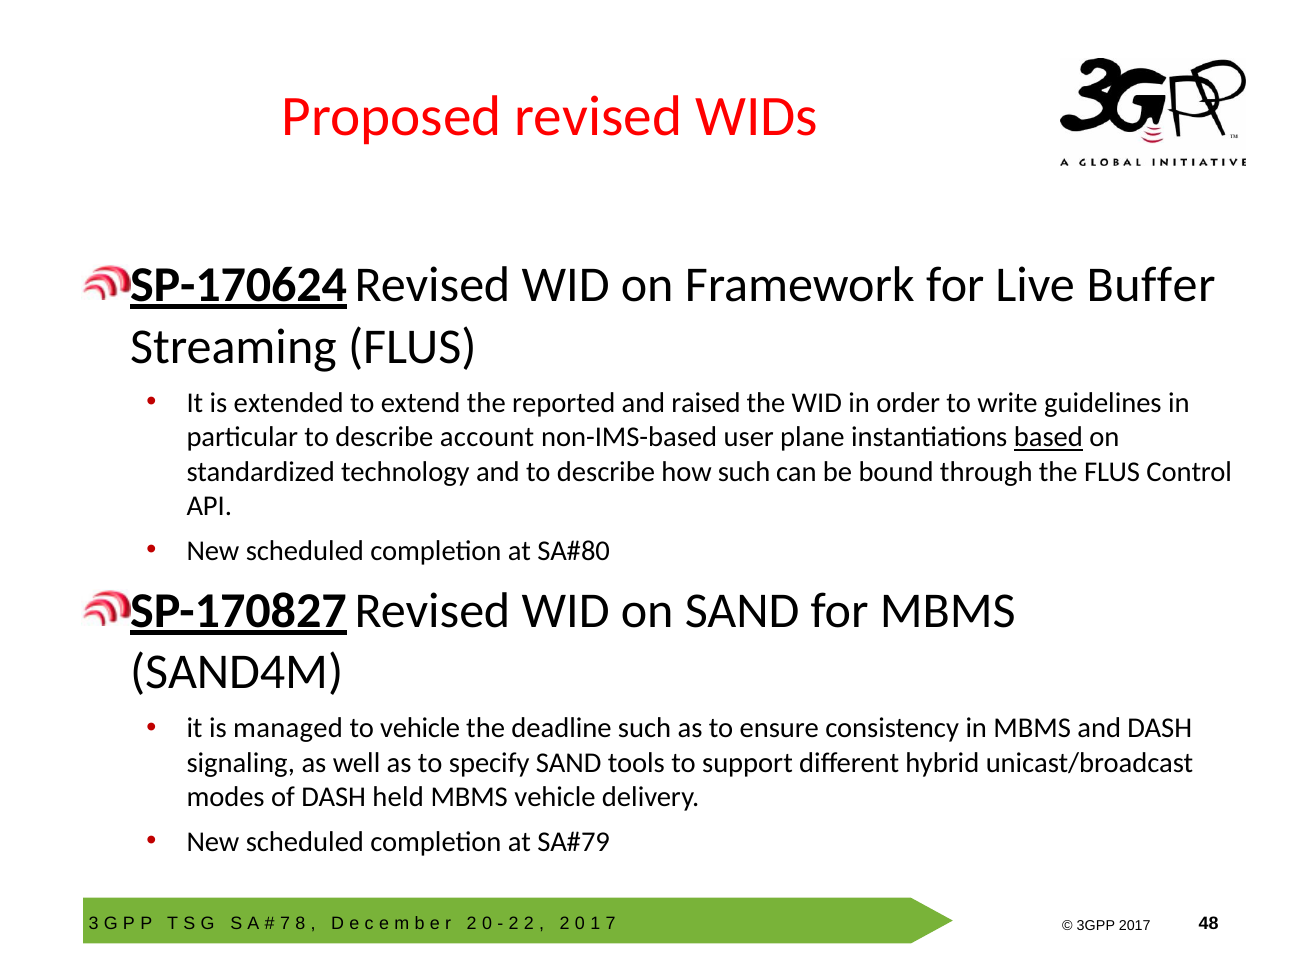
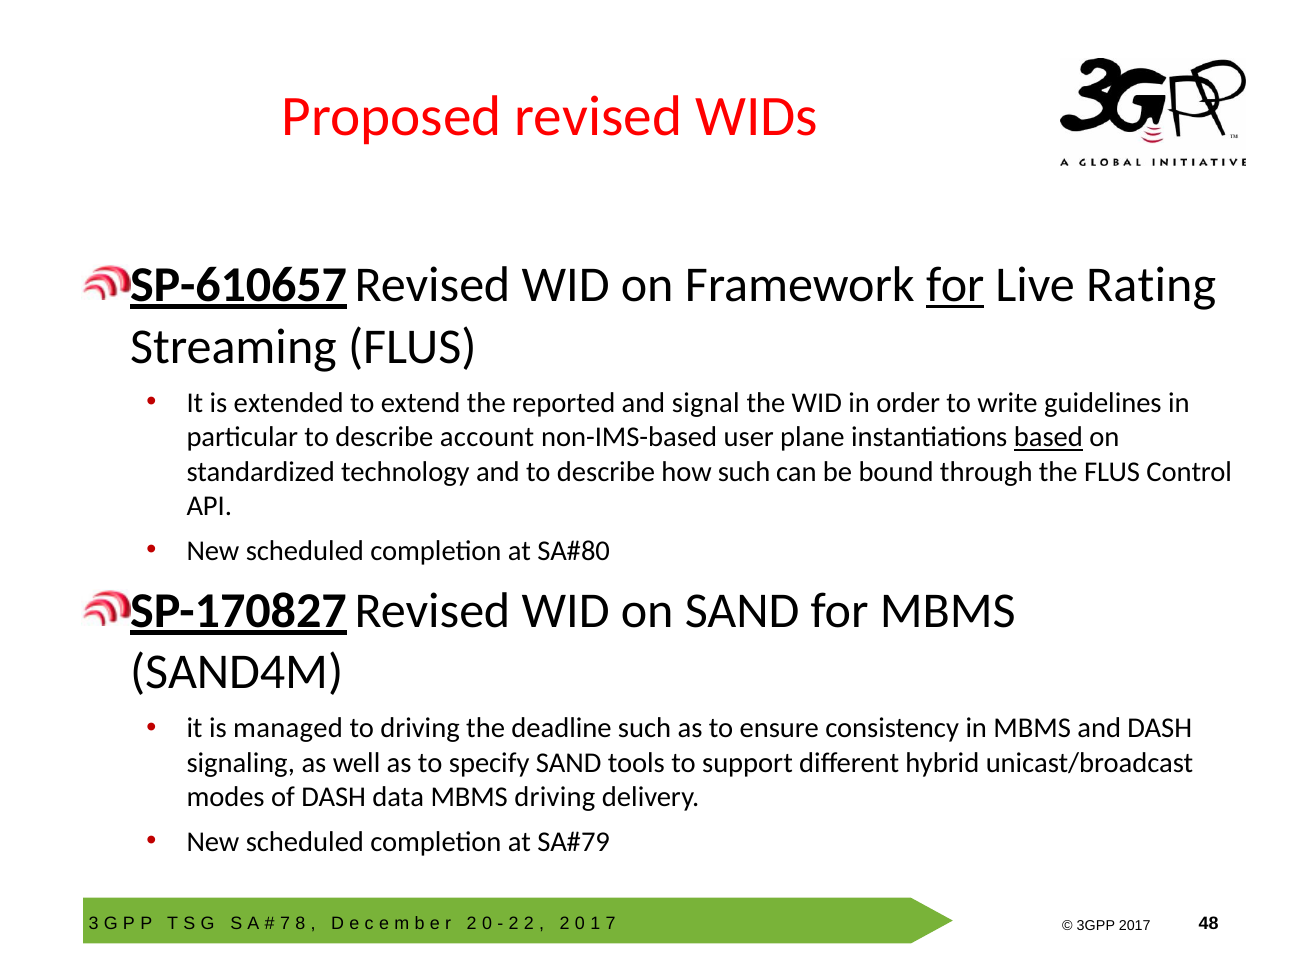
SP-170624: SP-170624 -> SP-610657 (239, 286)
for underline: none -> present (955, 286)
Buffer: Buffer -> Rating (1151, 286)
raised: raised -> signal (706, 403)
to vehicle: vehicle -> driving (420, 729)
held: held -> data (398, 798)
MBMS vehicle: vehicle -> driving (555, 798)
